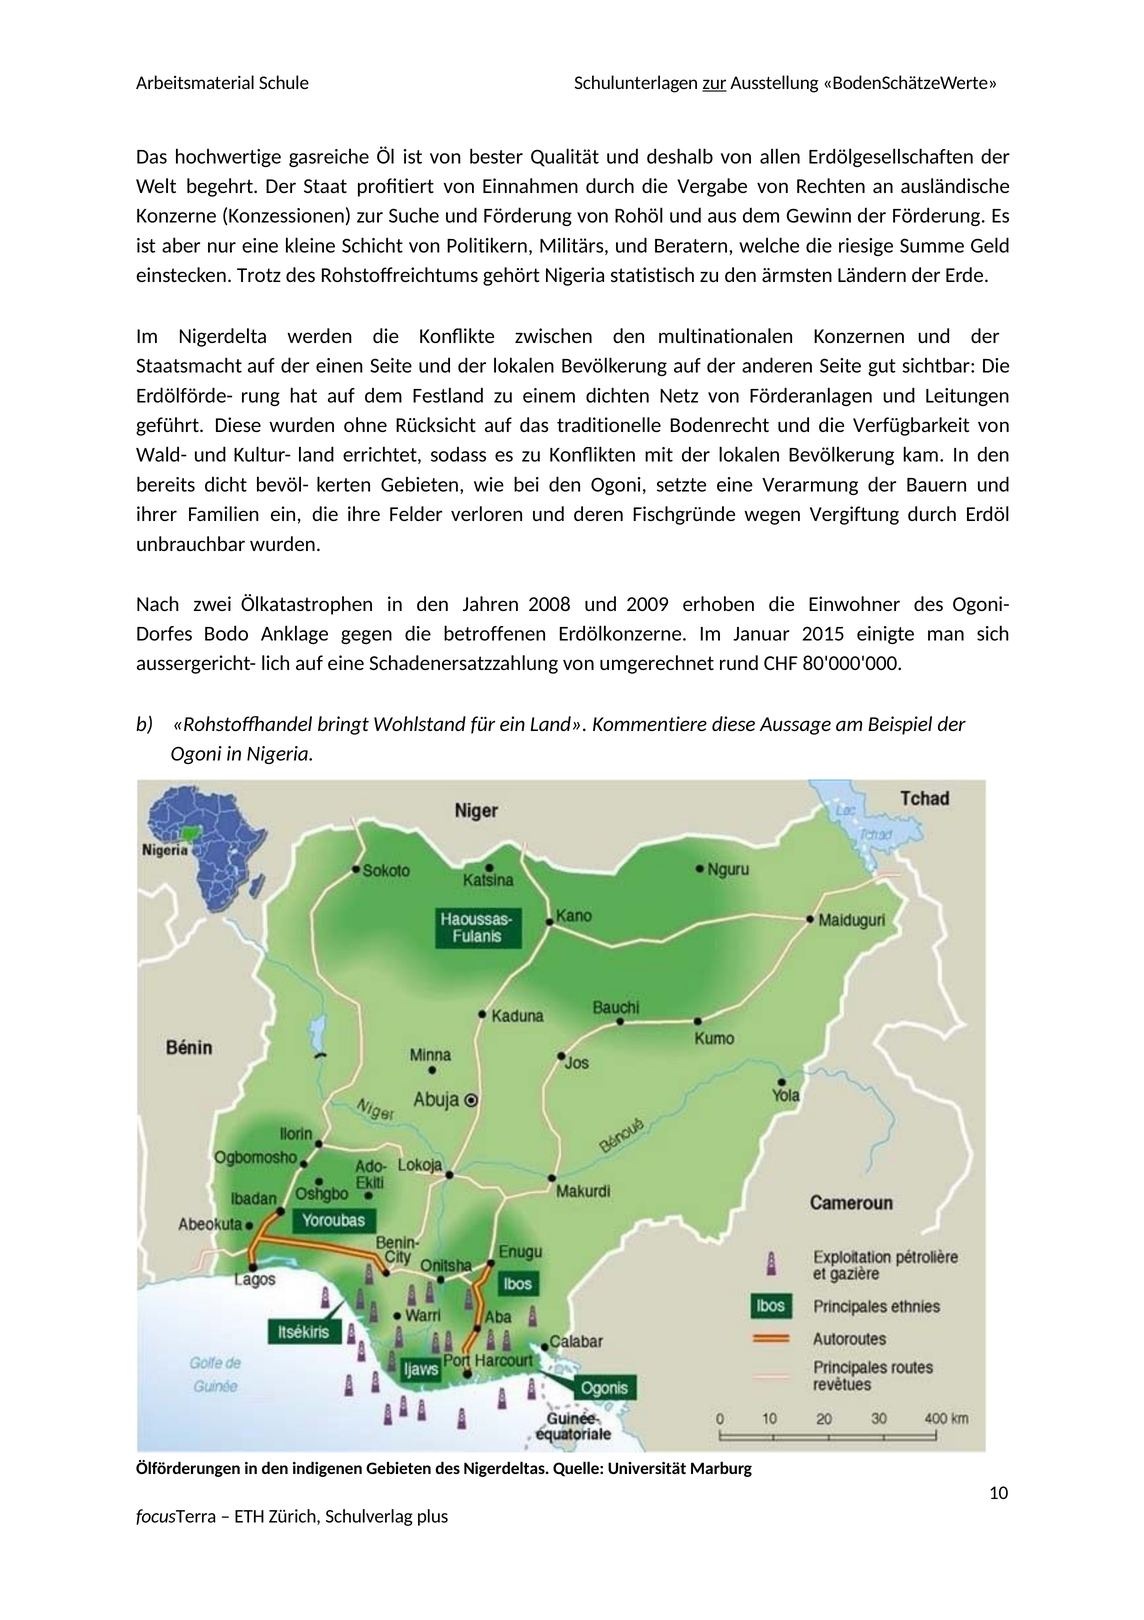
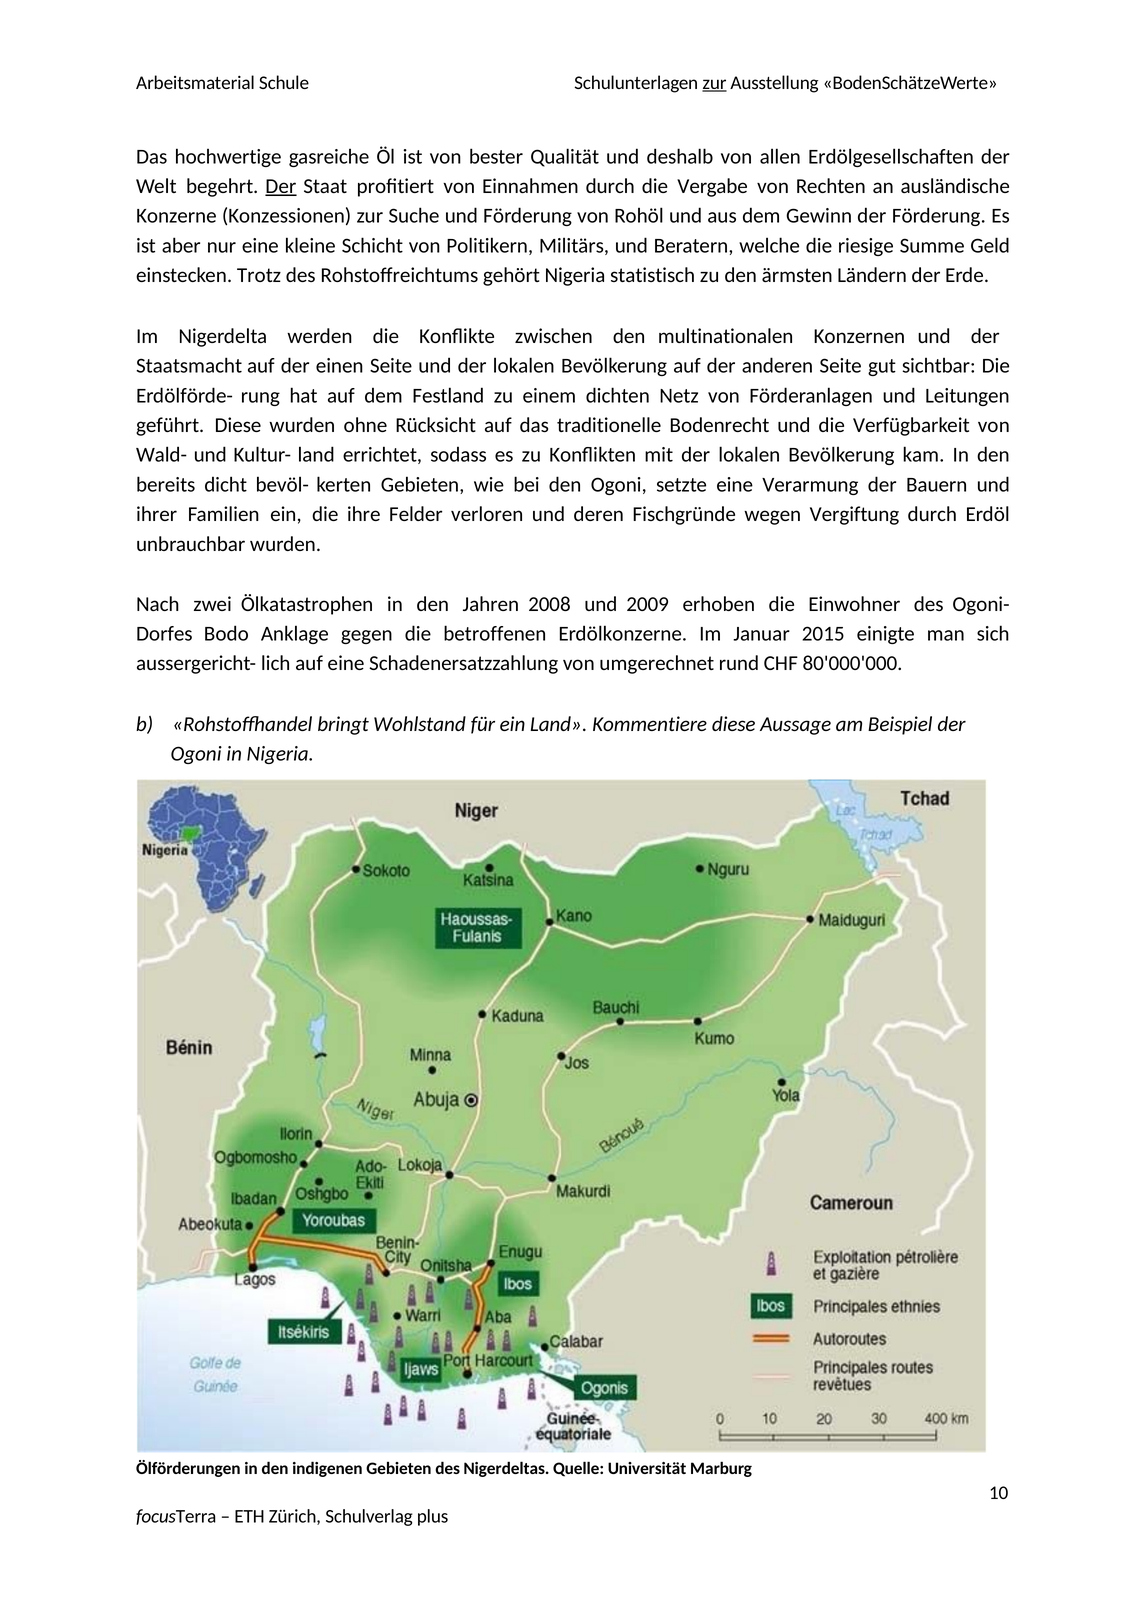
Der underline: none -> present (281, 186)
